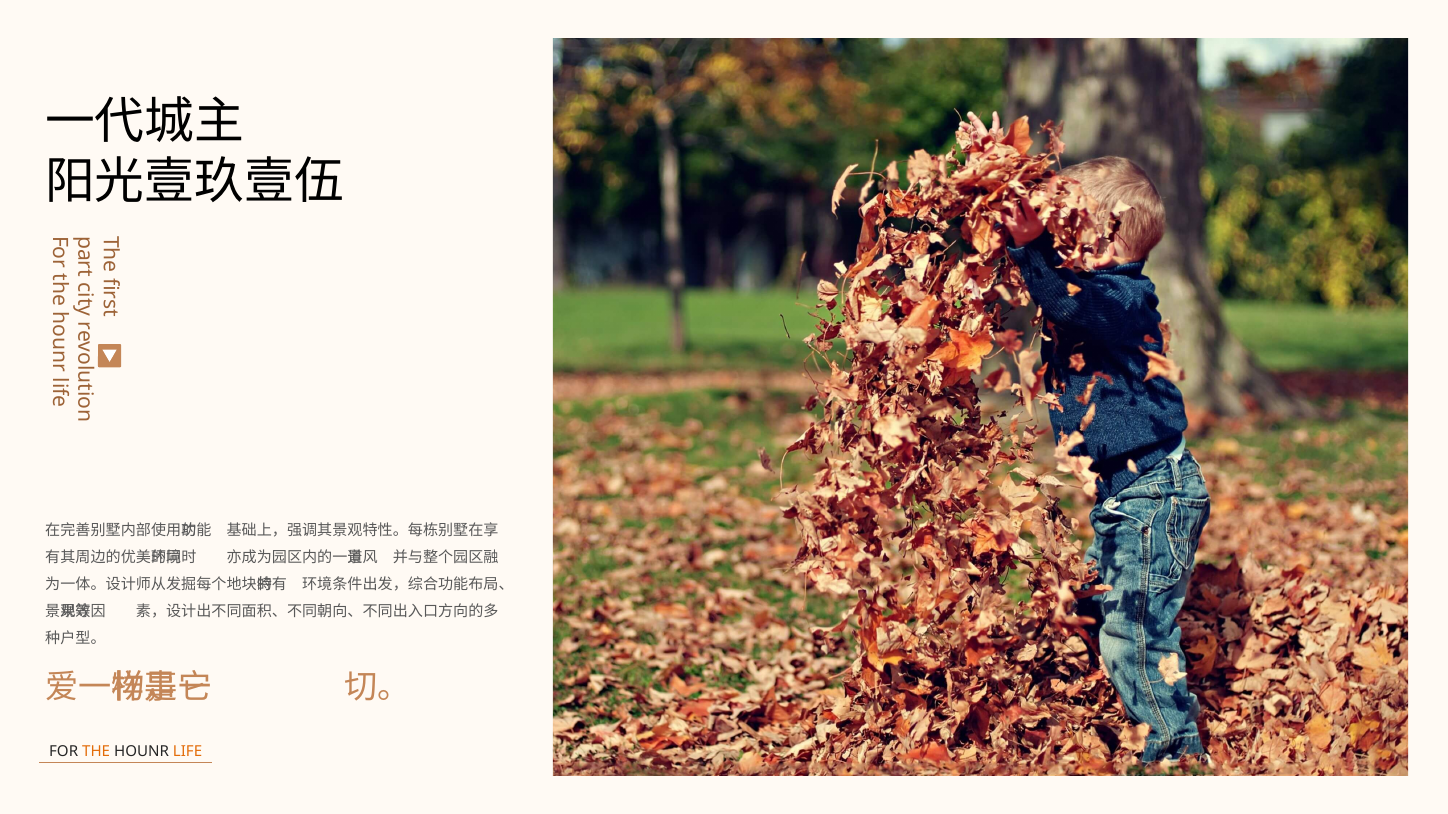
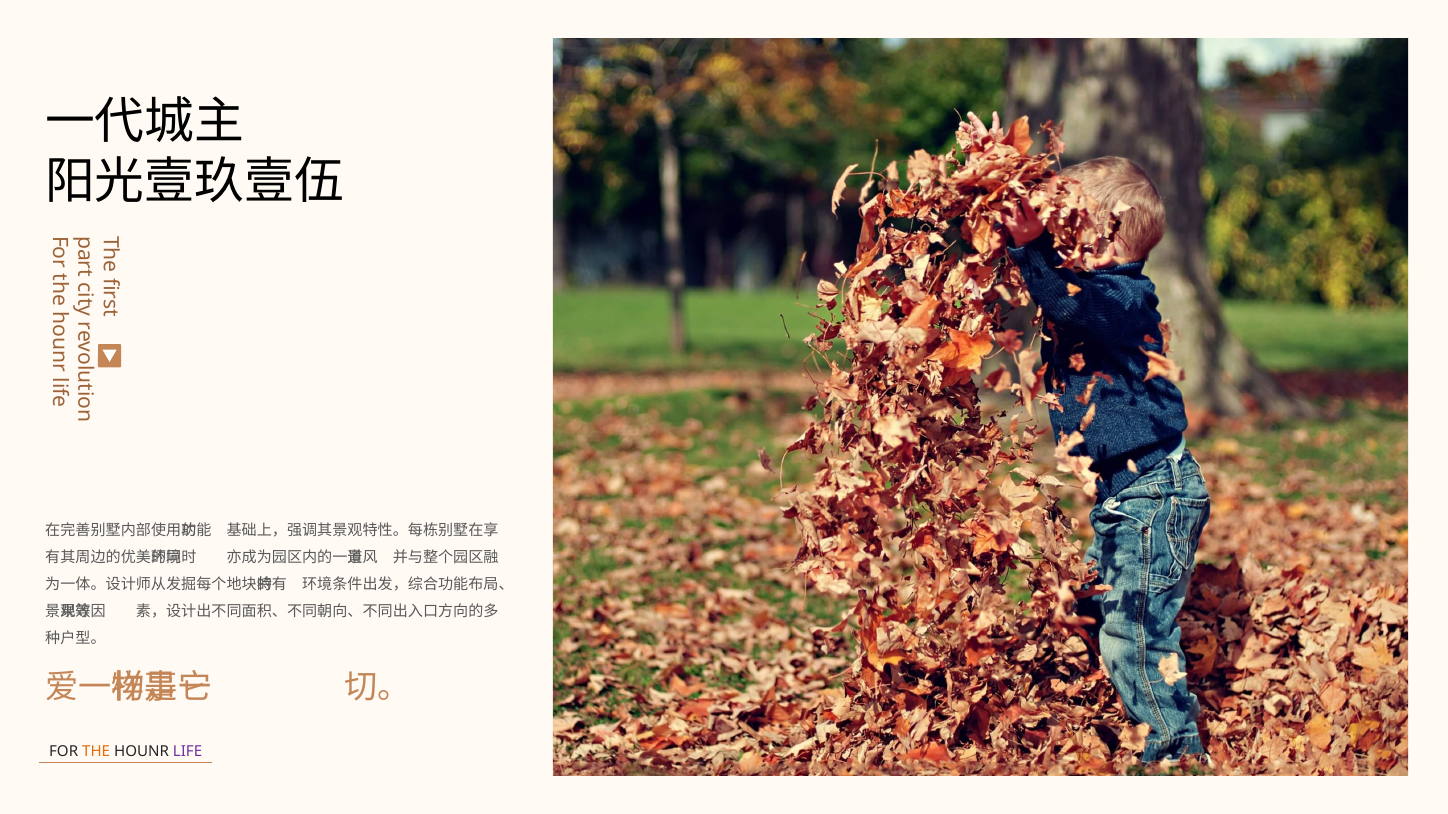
LIFE colour: orange -> purple (188, 752)
